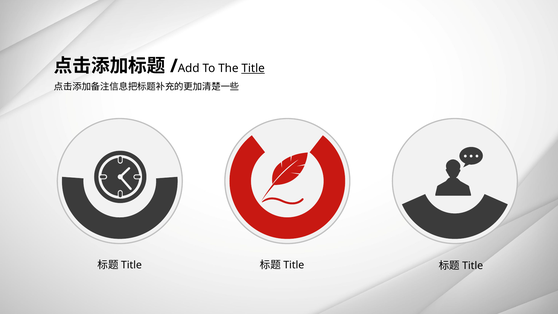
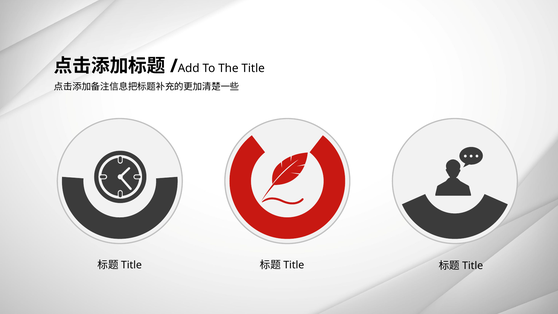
Title underline: present -> none (253, 68)
